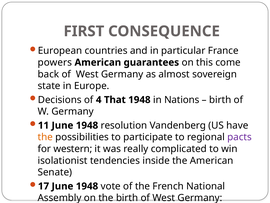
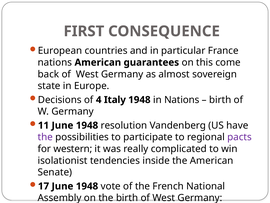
powers: powers -> nations (55, 62)
That: That -> Italy (115, 100)
the colour: orange -> purple (45, 137)
